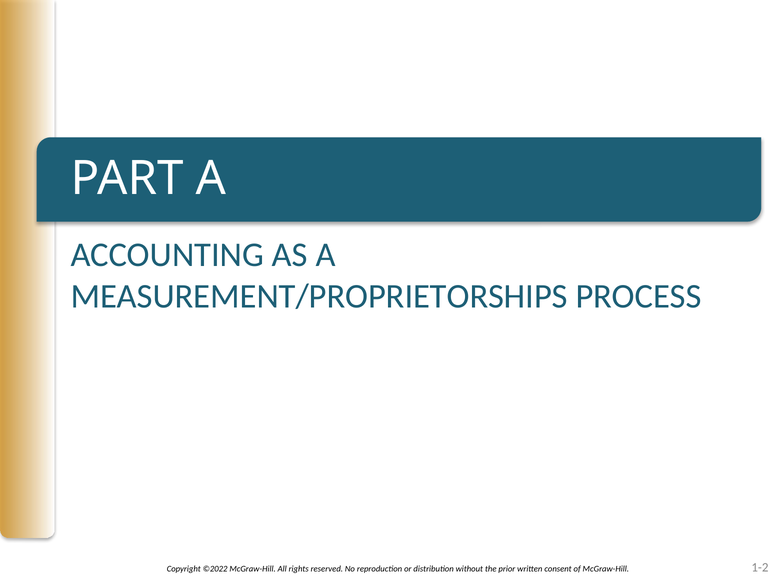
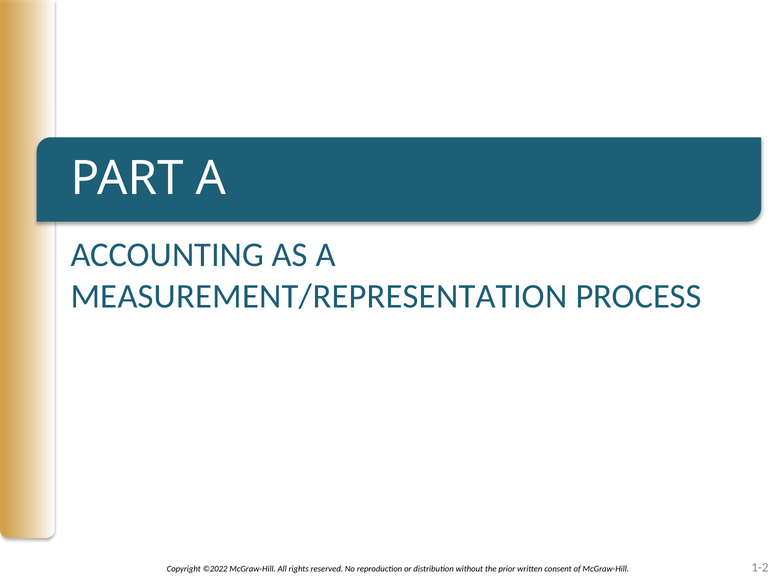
MEASUREMENT/PROPRIETORSHIPS: MEASUREMENT/PROPRIETORSHIPS -> MEASUREMENT/REPRESENTATION (319, 296)
